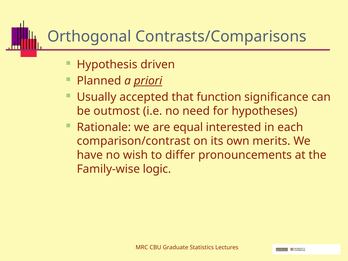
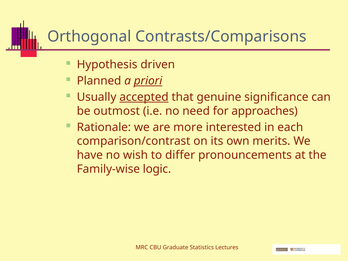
accepted underline: none -> present (144, 97)
function: function -> genuine (219, 97)
hypotheses: hypotheses -> approaches (265, 111)
equal: equal -> more (188, 127)
